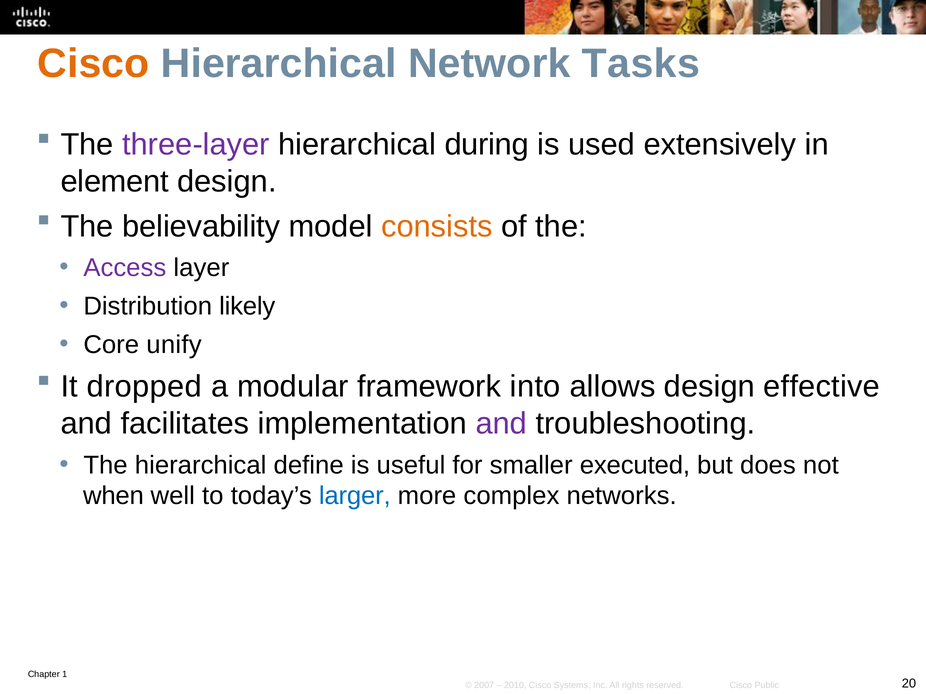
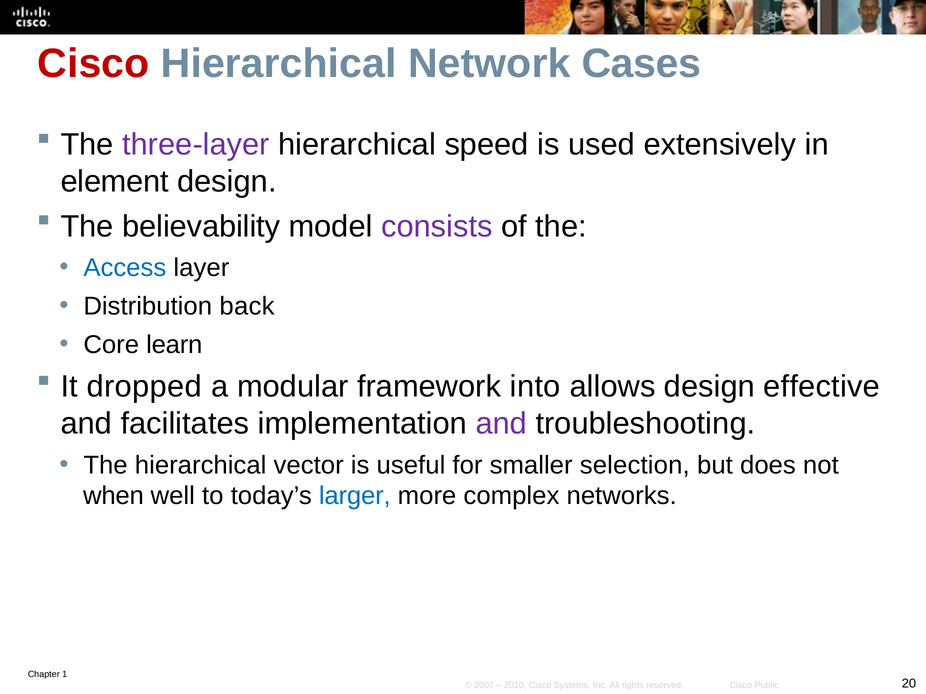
Cisco colour: orange -> red (93, 64)
Tasks: Tasks -> Cases (641, 64)
during: during -> speed (487, 145)
consists colour: orange -> purple (437, 226)
Access colour: purple -> blue (125, 268)
likely: likely -> back (247, 306)
unify: unify -> learn (174, 345)
define: define -> vector (309, 465)
executed: executed -> selection (635, 465)
